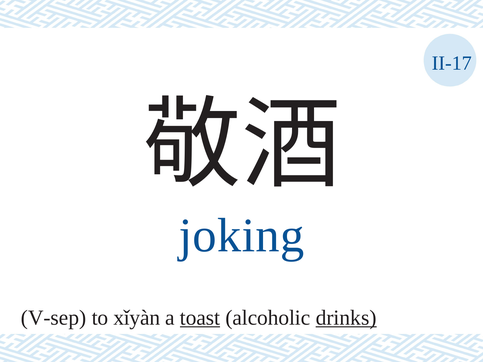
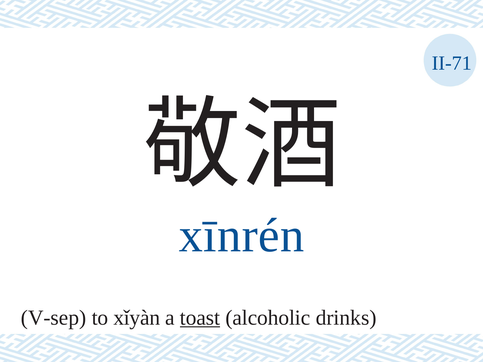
II-17: II-17 -> II-71 (452, 63)
joking: joking -> xīnrén (241, 236)
drinks underline: present -> none (346, 318)
